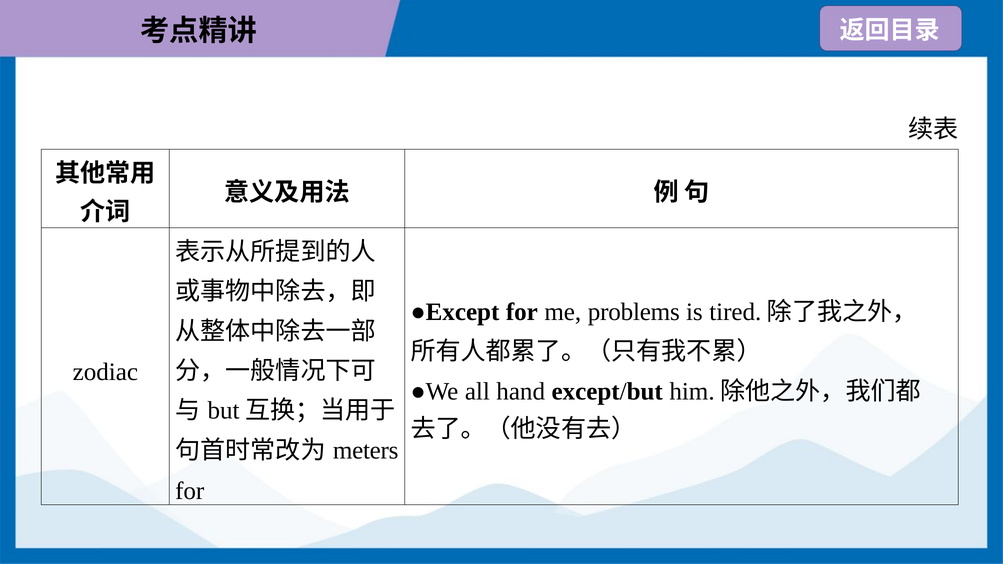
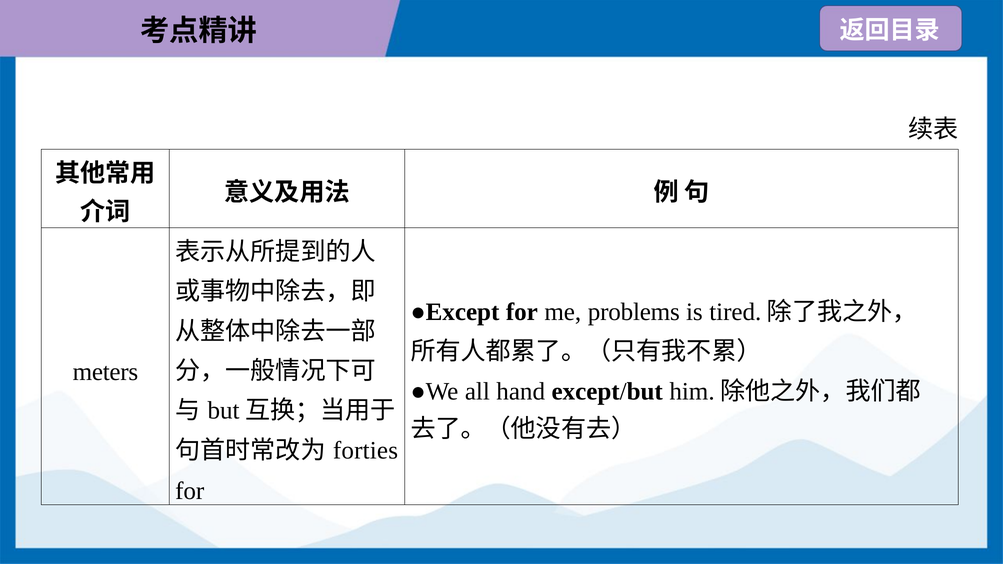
zodiac: zodiac -> meters (105, 372)
meters: meters -> forties (365, 450)
